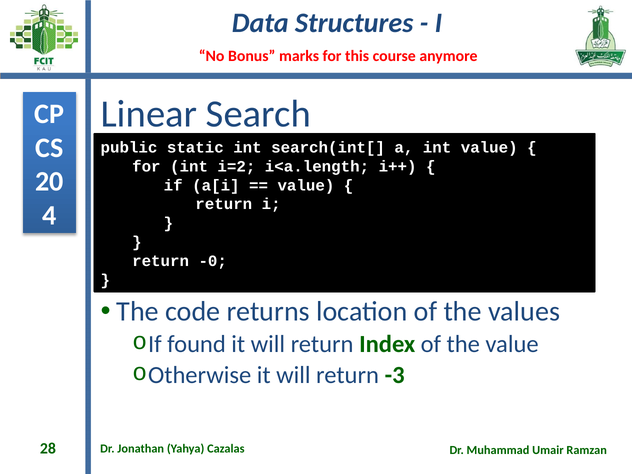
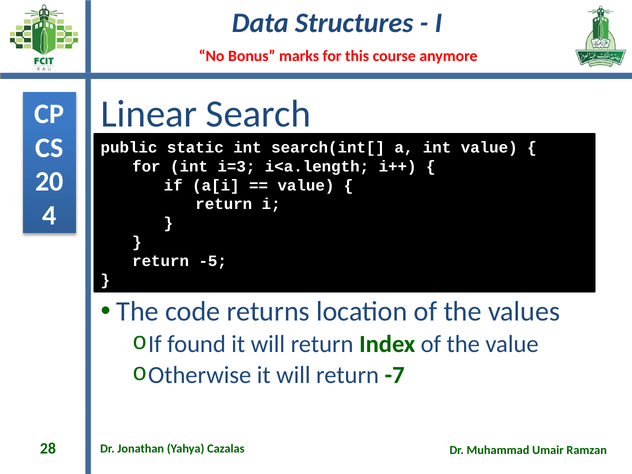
i=2: i=2 -> i=3 (236, 166)
-0: -0 -> -5 (213, 261)
-3: -3 -> -7 (395, 375)
